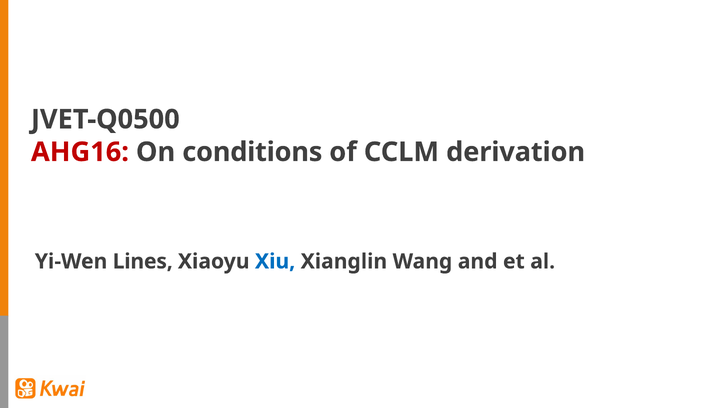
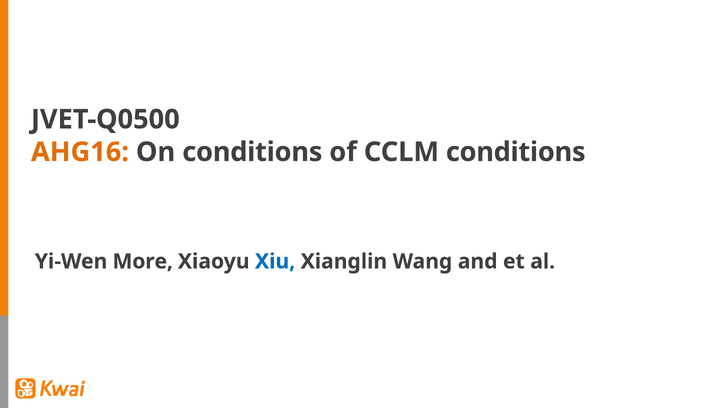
AHG16 colour: red -> orange (80, 152)
CCLM derivation: derivation -> conditions (516, 152)
Lines: Lines -> More (143, 261)
